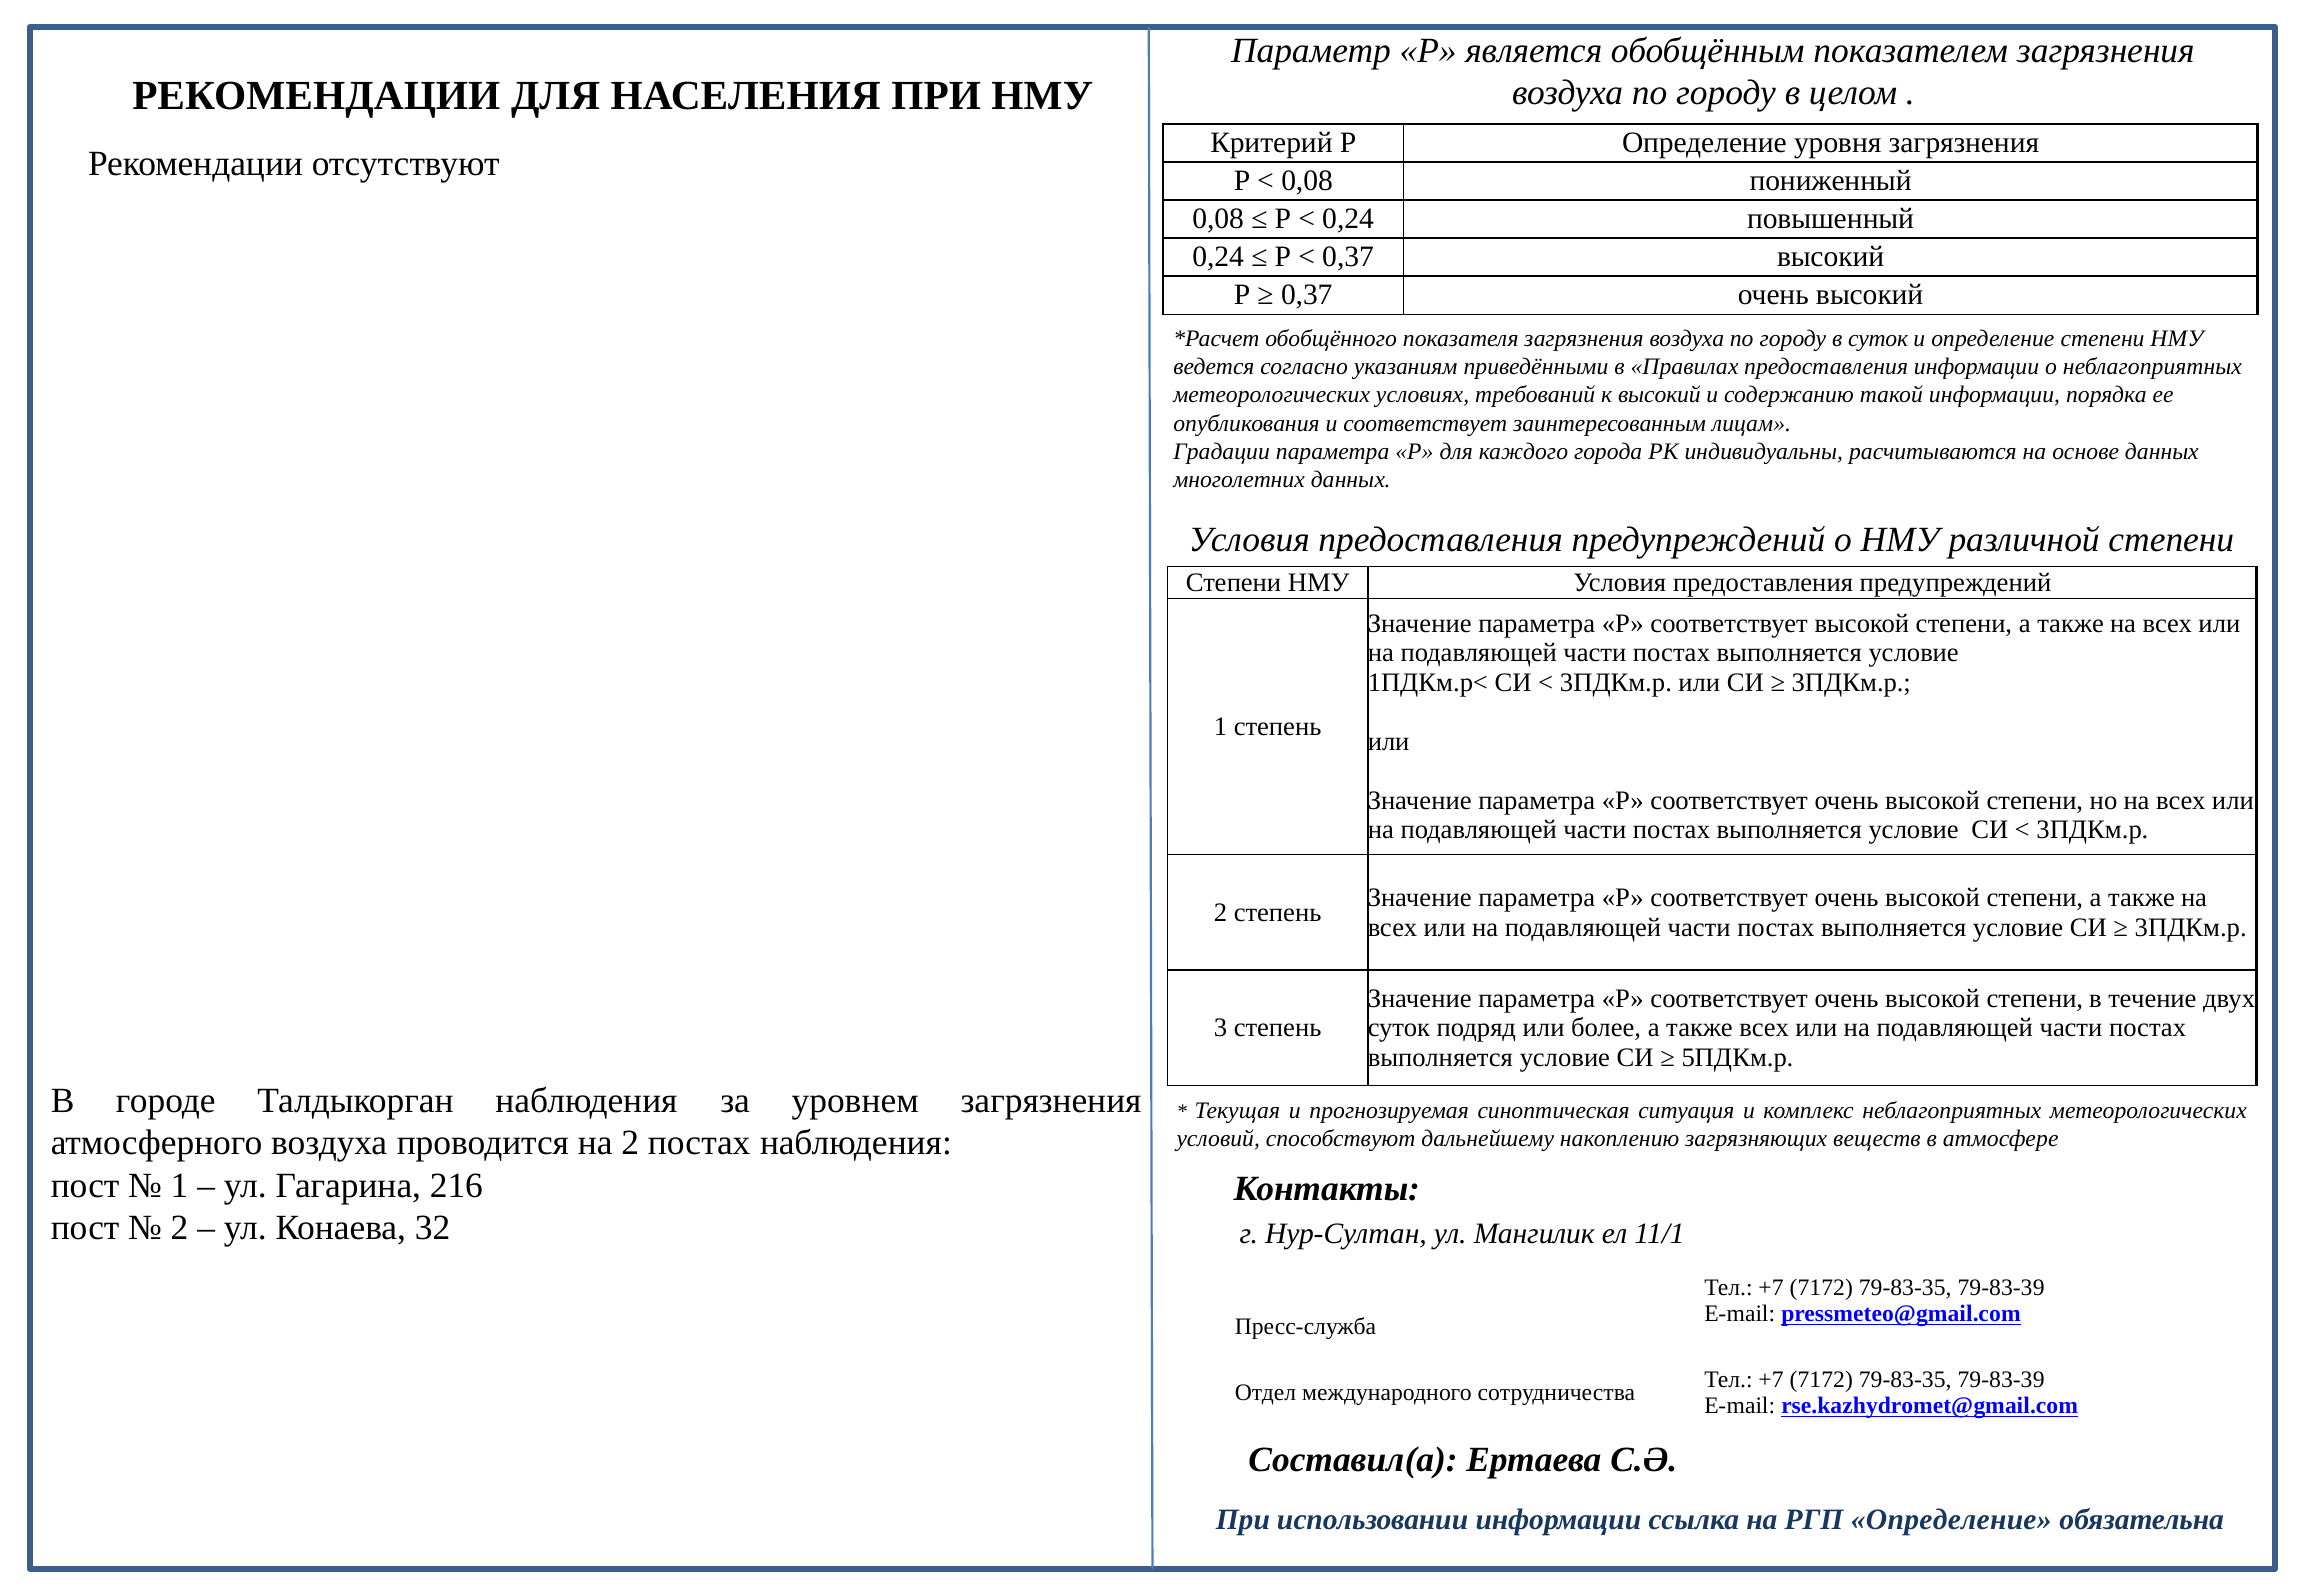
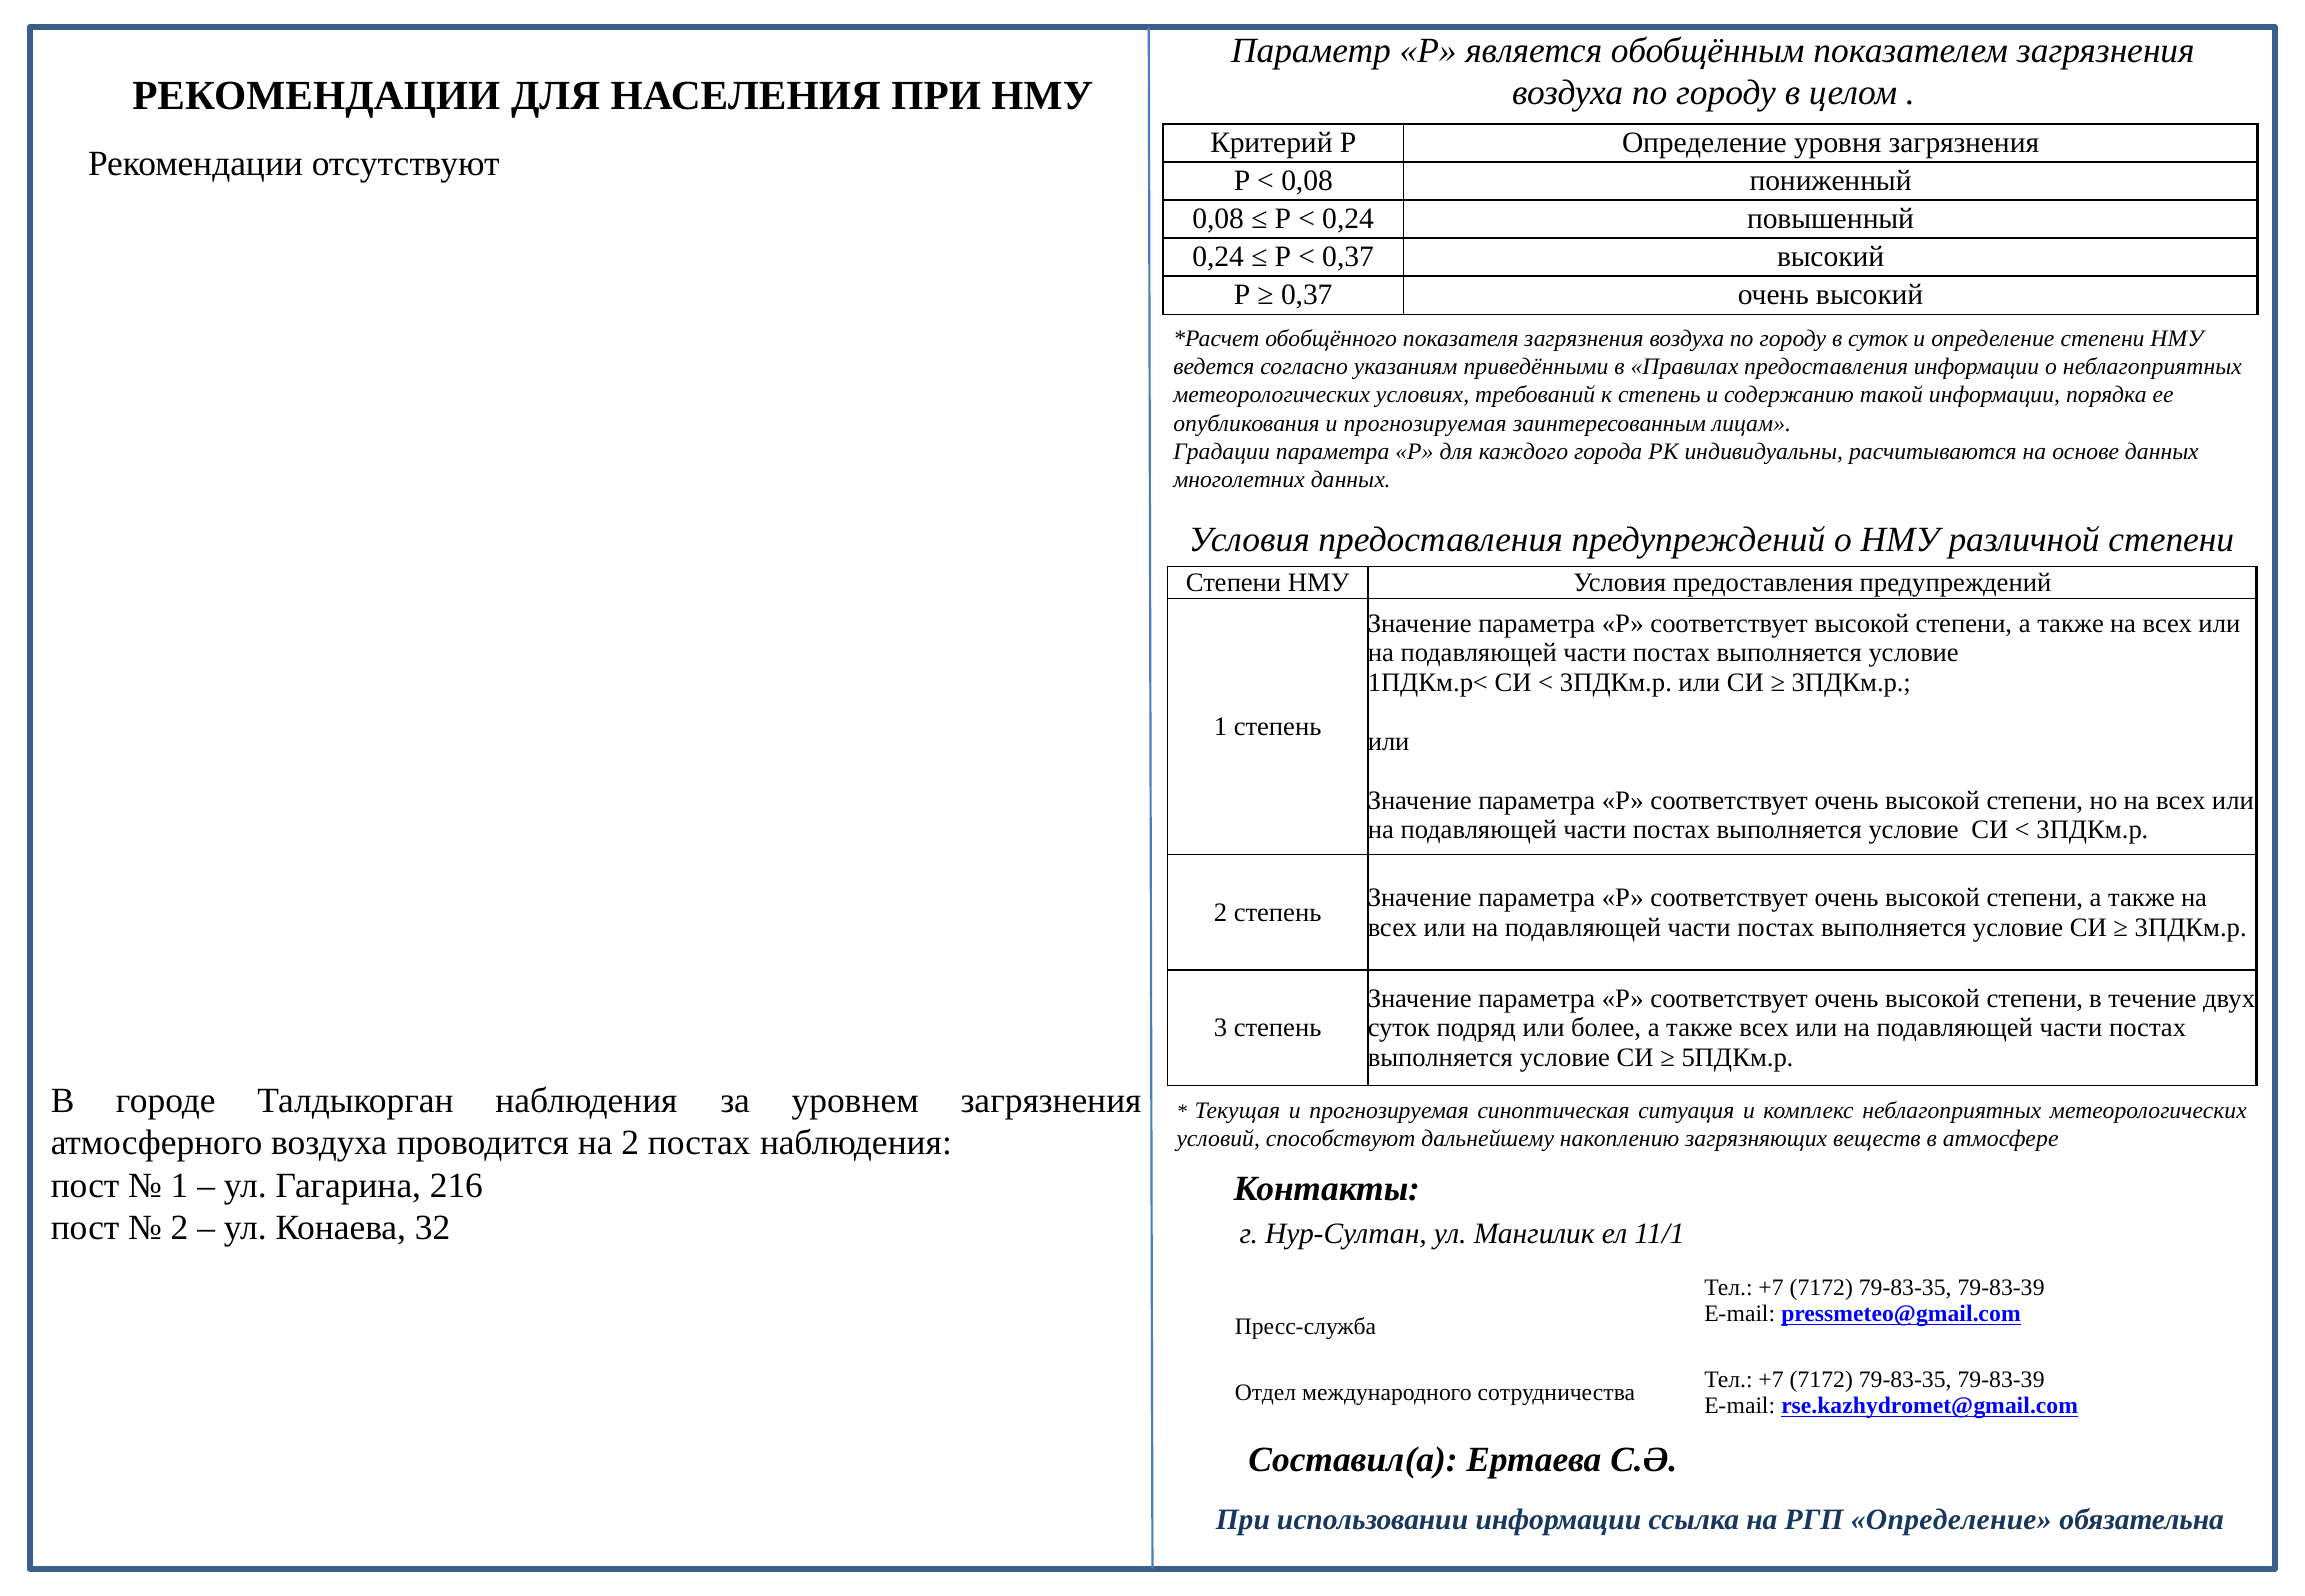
к высокий: высокий -> степень (1659, 395)
опубликования и соответствует: соответствует -> прогнозируемая (1425, 423)
